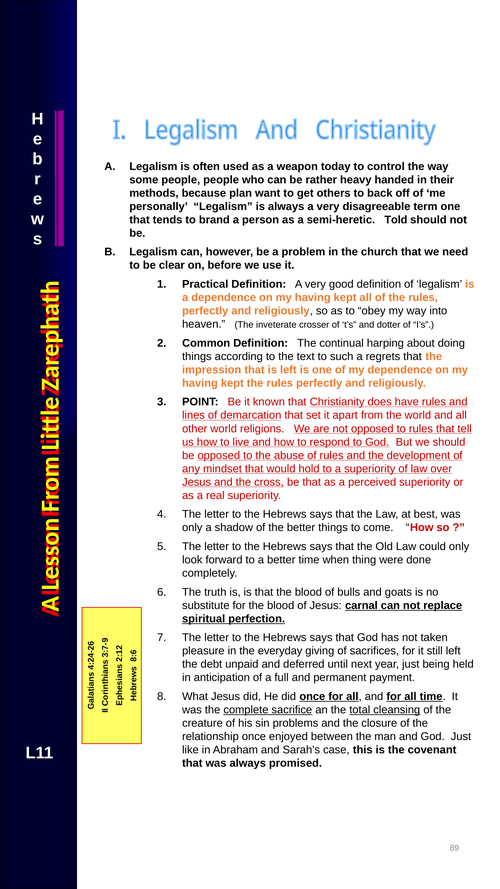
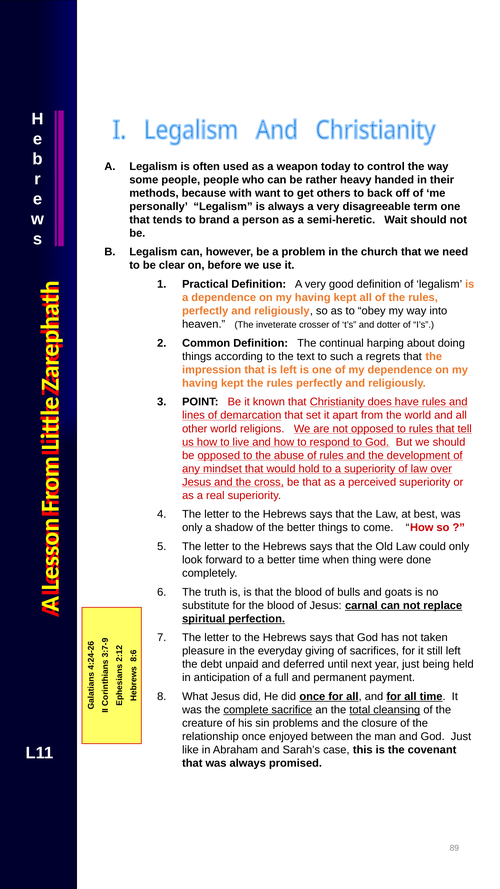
plan: plan -> with (241, 193)
Told: Told -> Wait (396, 220)
